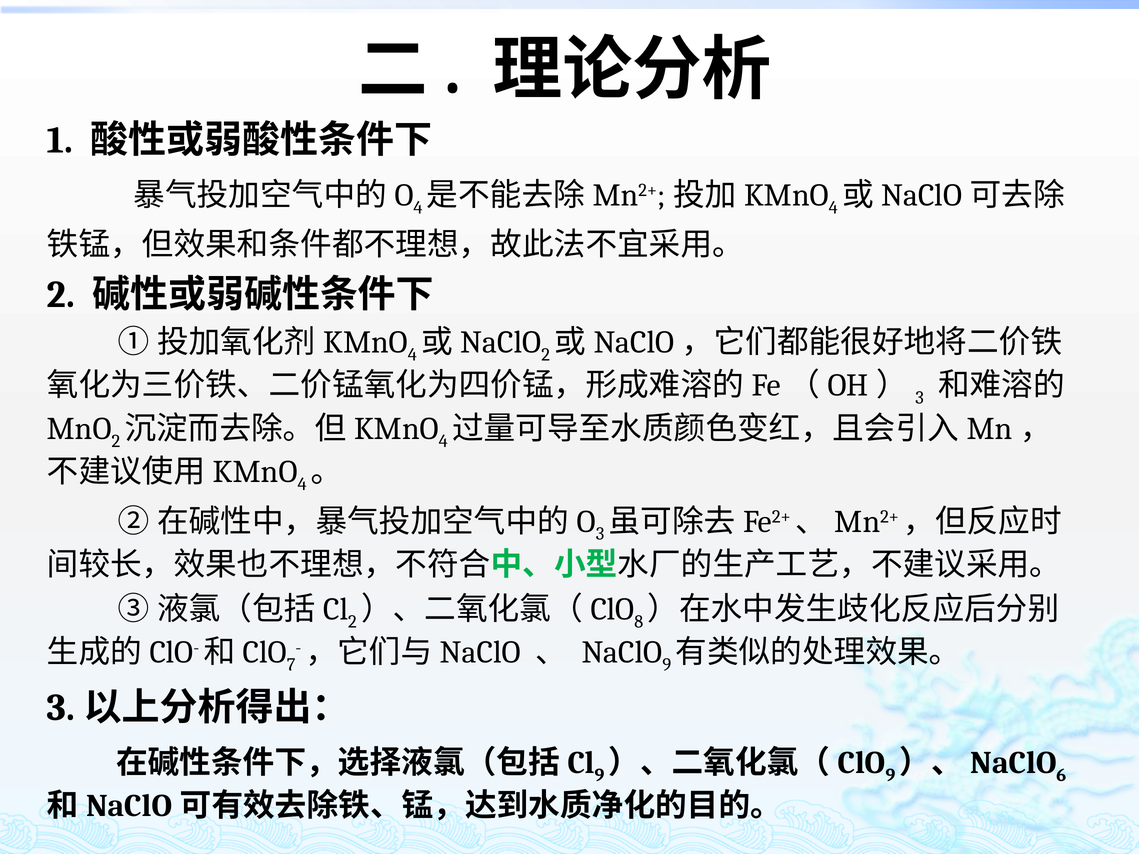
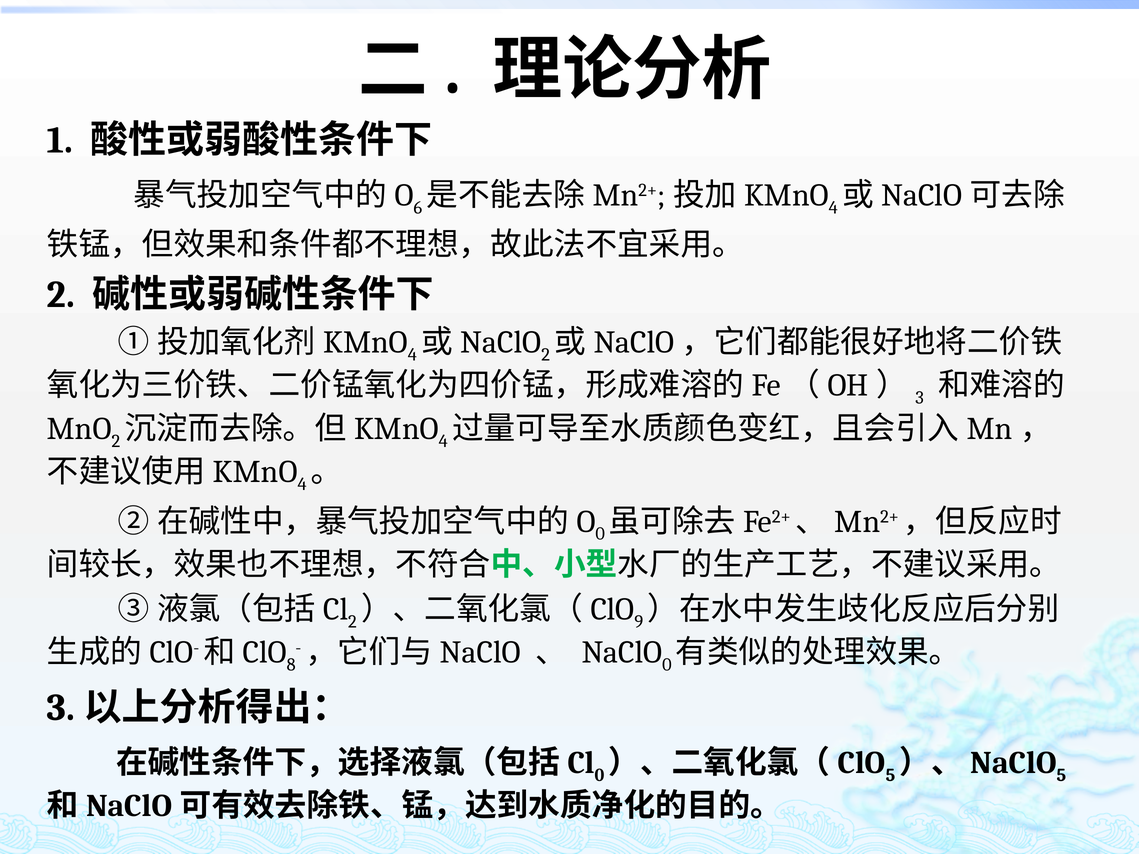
4: 4 -> 6 (418, 208)
3: 3 -> 0 (600, 534)
8: 8 -> 9 (639, 622)
7: 7 -> 8 (291, 665)
9: 9 -> 0 (667, 665)
9: 9 -> 0 (599, 775)
9: 9 -> 5 (890, 775)
6: 6 -> 5 (1061, 775)
